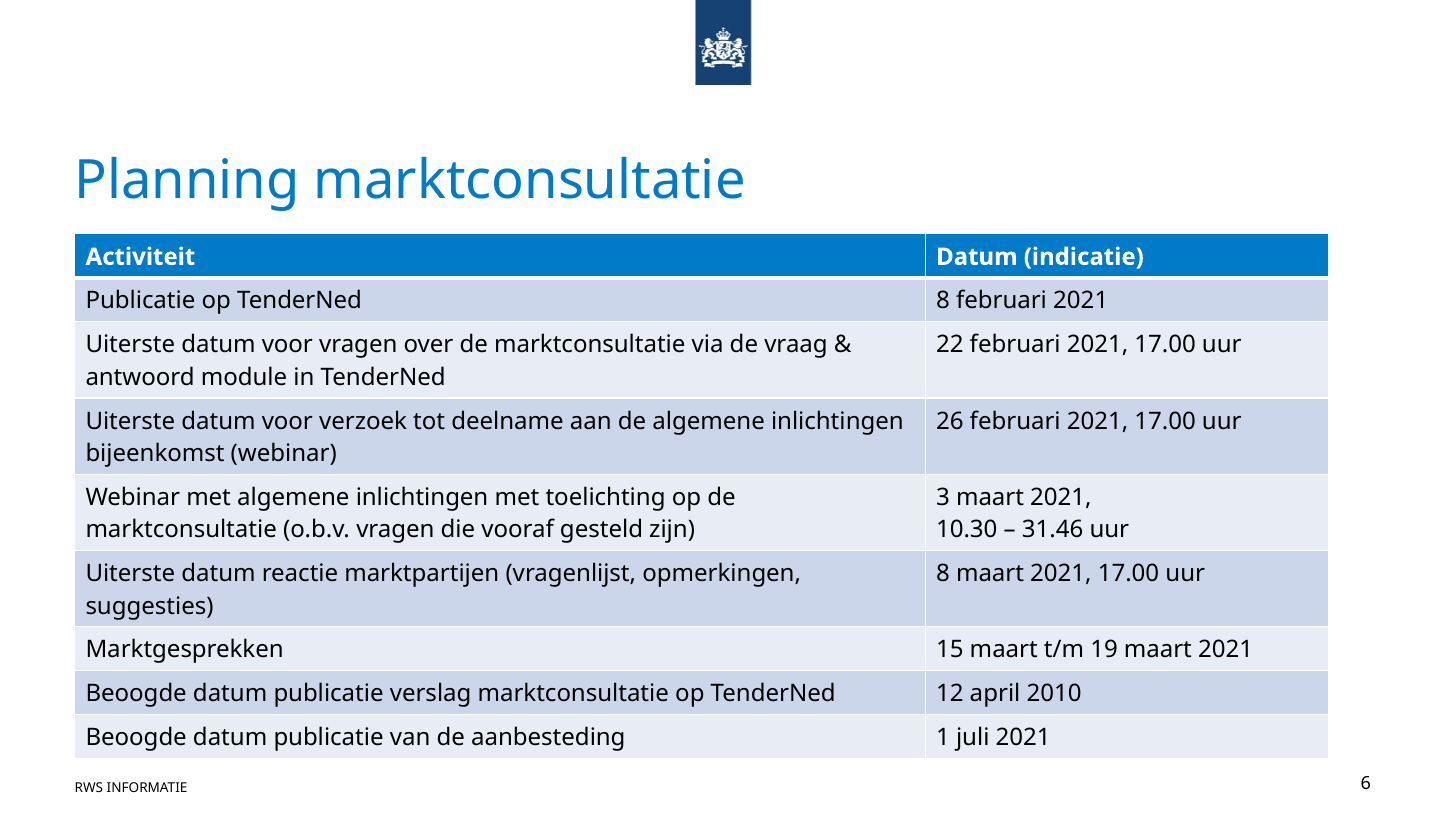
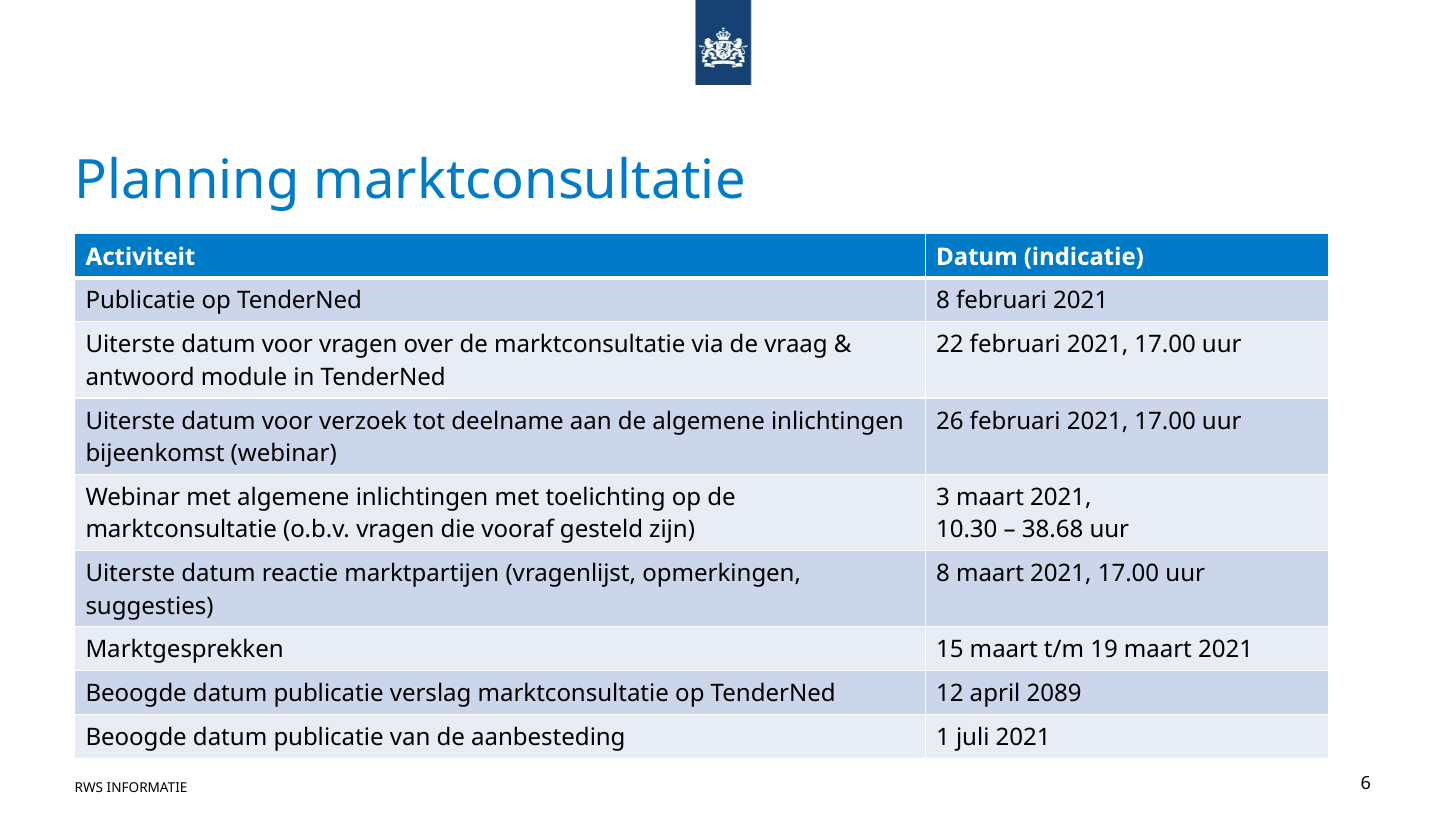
31.46: 31.46 -> 38.68 (1053, 530)
2010: 2010 -> 2089 (1054, 694)
